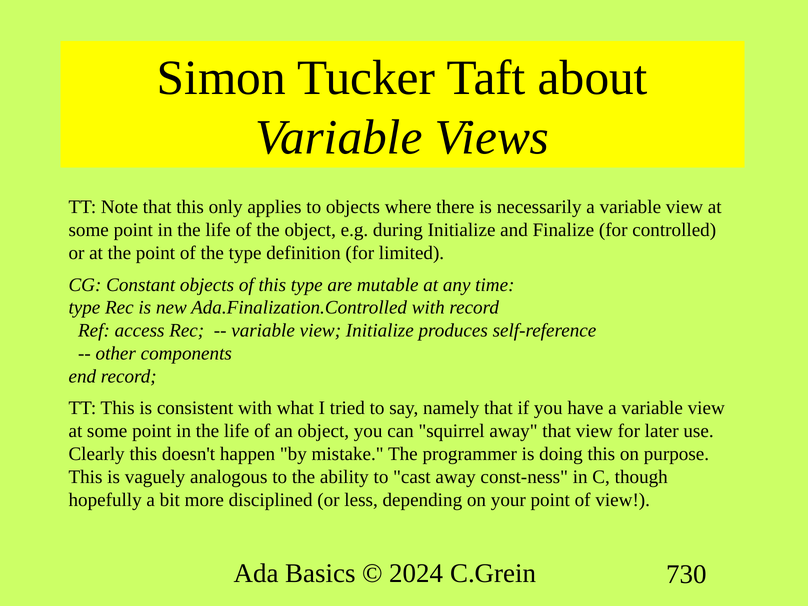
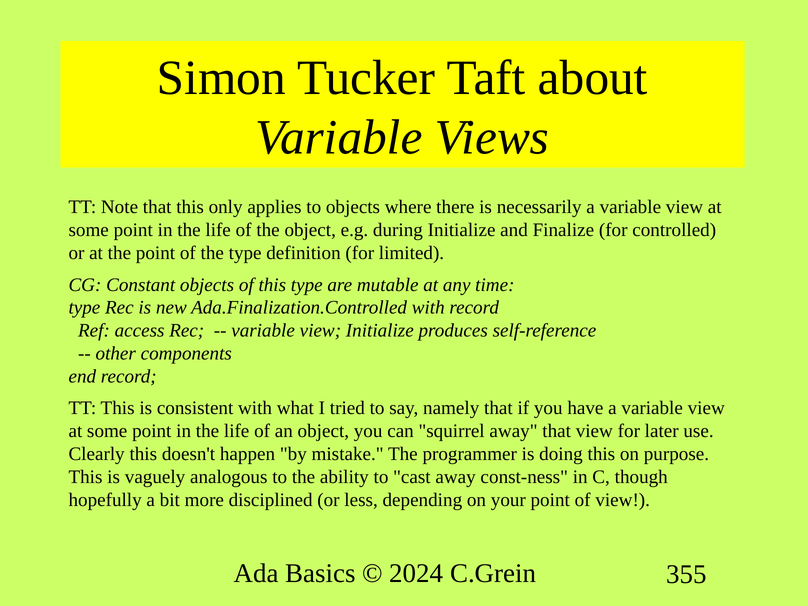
730: 730 -> 355 (687, 574)
